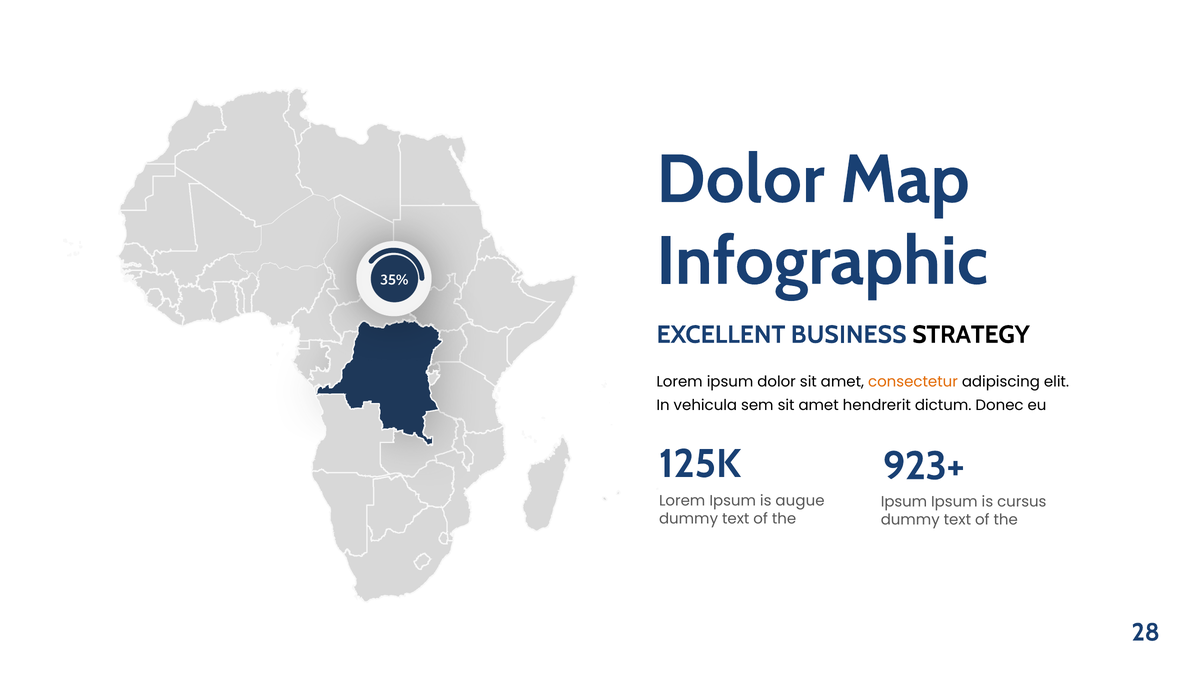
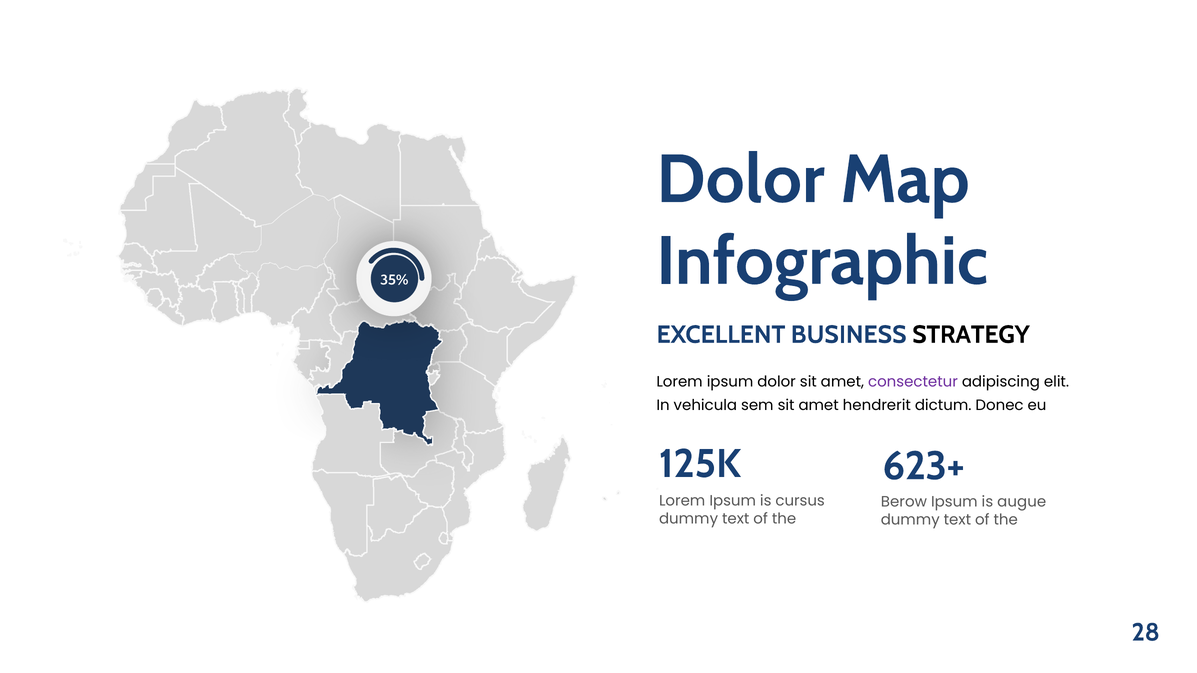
consectetur colour: orange -> purple (913, 382)
923+: 923+ -> 623+ (924, 466)
augue: augue -> cursus (800, 501)
Ipsum: Ipsum -> Berow (904, 502)
cursus: cursus -> augue (1022, 502)
